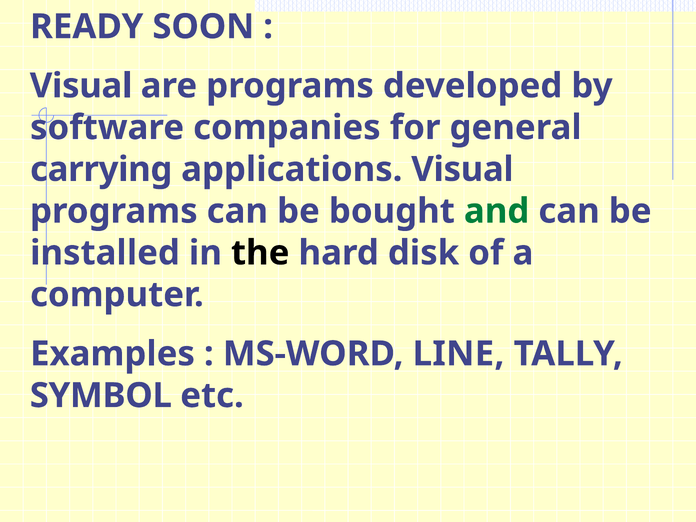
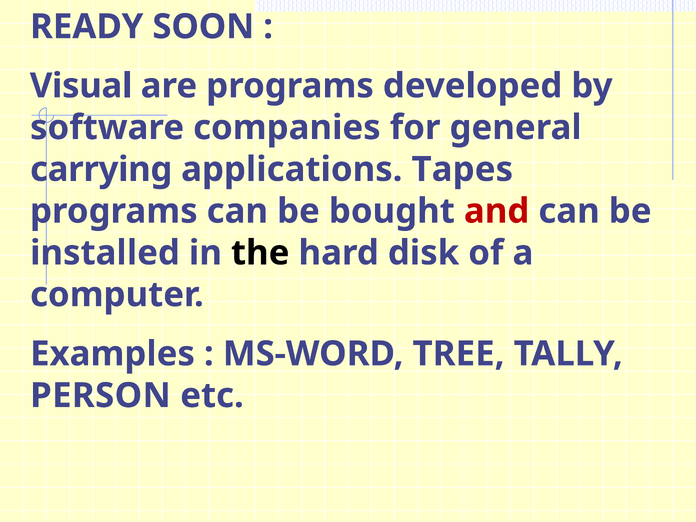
applications Visual: Visual -> Tapes (462, 169)
and colour: green -> red (497, 211)
LINE: LINE -> TREE (459, 354)
SYMBOL: SYMBOL -> PERSON (100, 396)
